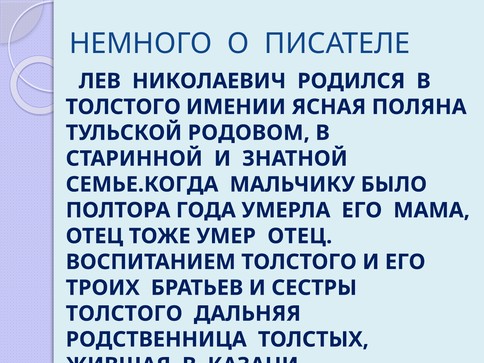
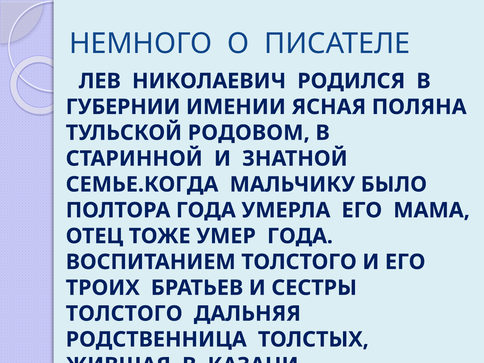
ТОЛСТОГО: ТОЛСТОГО -> ГУБЕРНИИ (123, 107)
УМЕР ОТЕЦ: ОТЕЦ -> ГОДА (300, 236)
